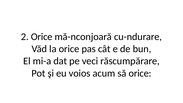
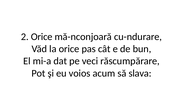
să orice: orice -> slava (140, 73)
